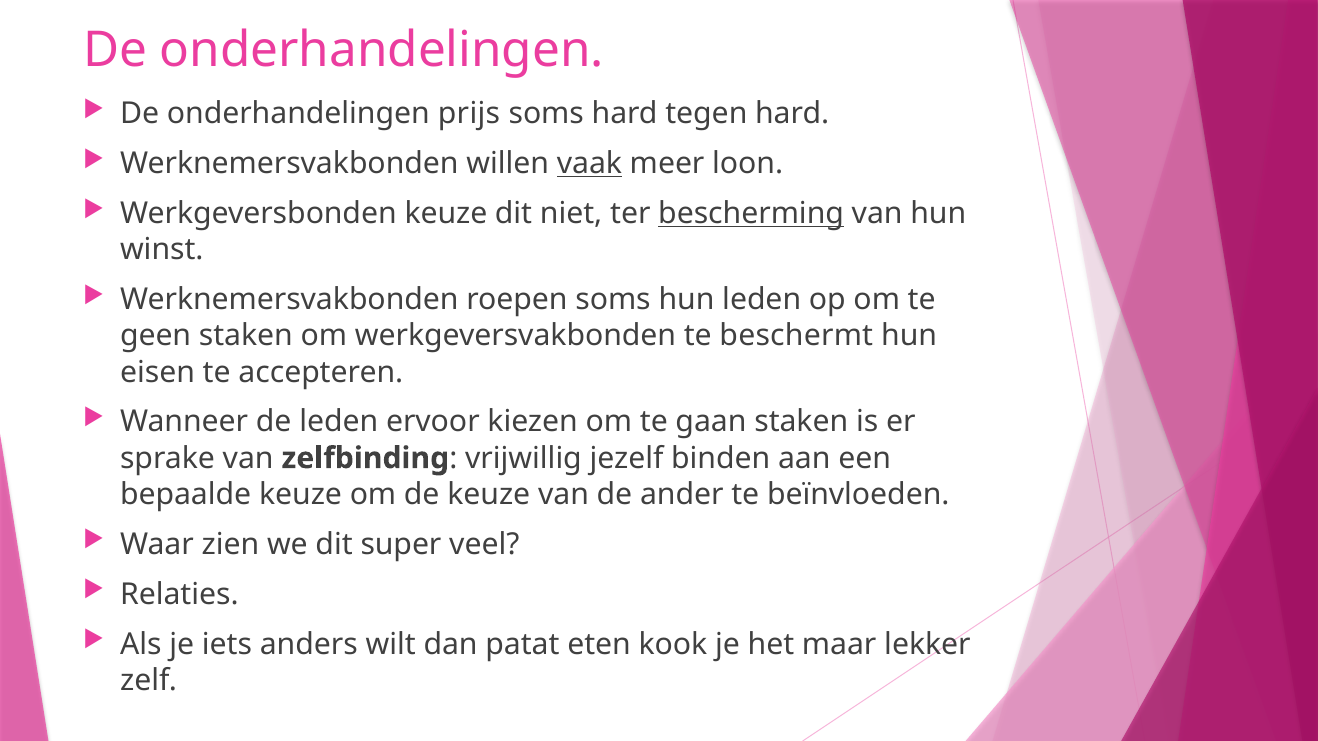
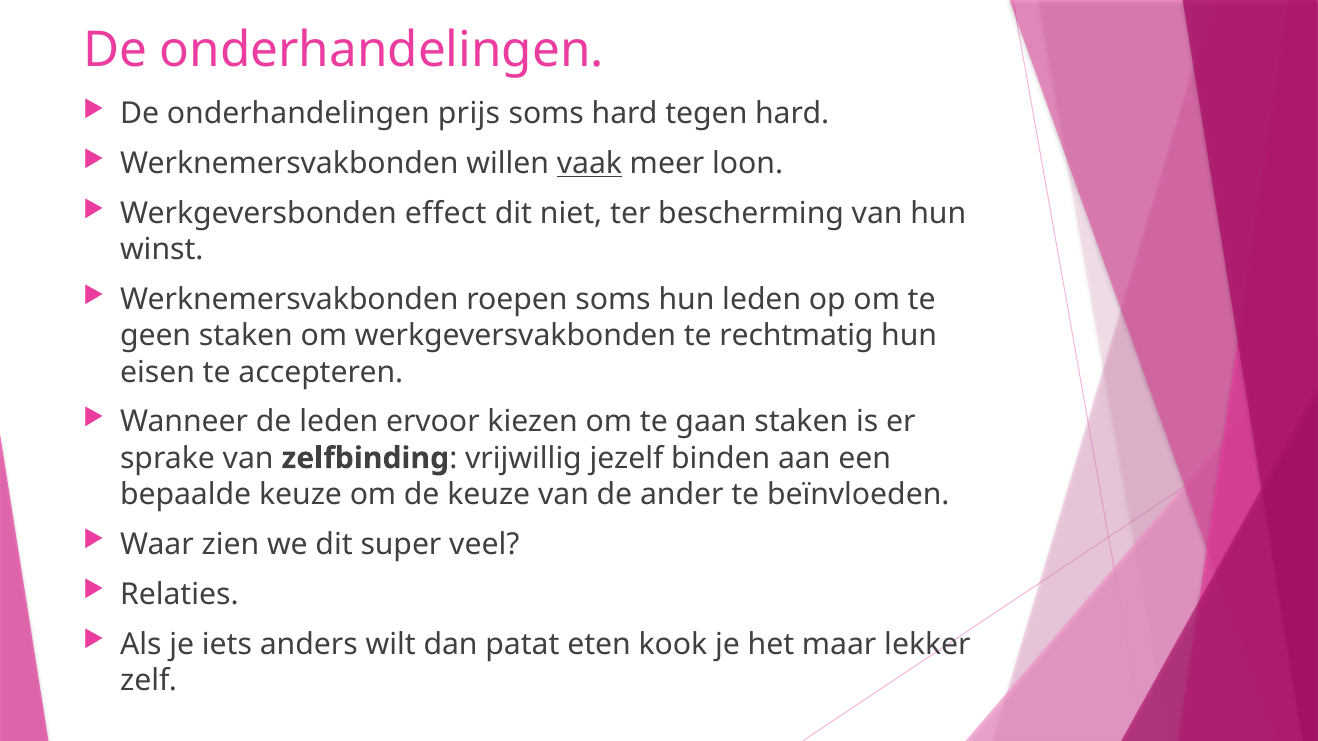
Werkgeversbonden keuze: keuze -> effect (446, 214)
bescherming underline: present -> none (751, 214)
beschermt: beschermt -> rechtmatig (797, 336)
